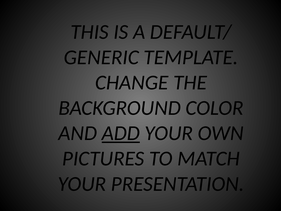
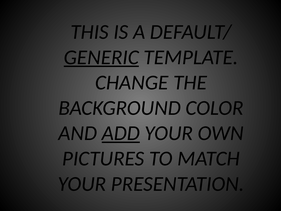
GENERIC underline: none -> present (101, 57)
